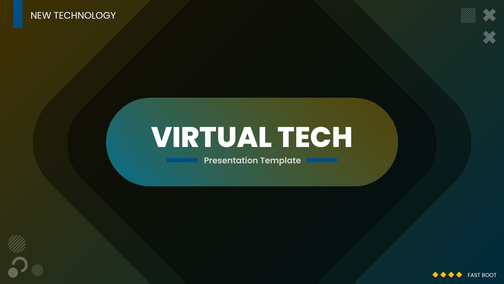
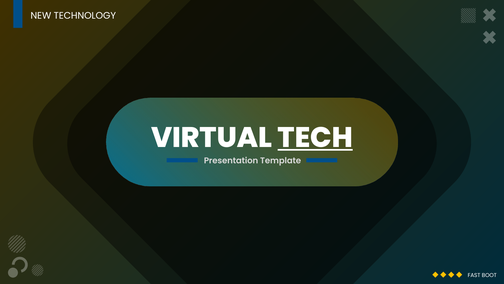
TECH underline: none -> present (315, 137)
